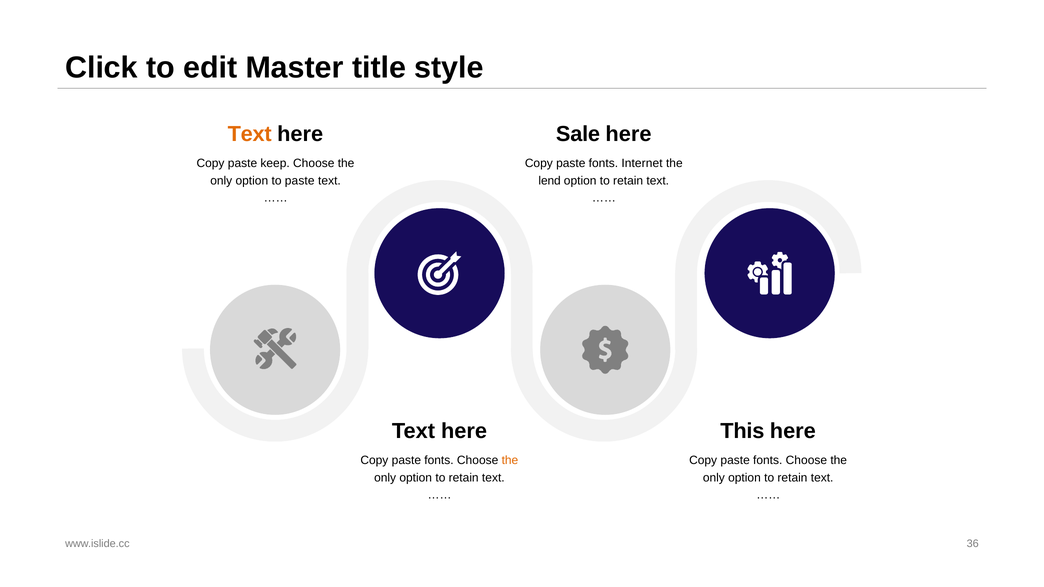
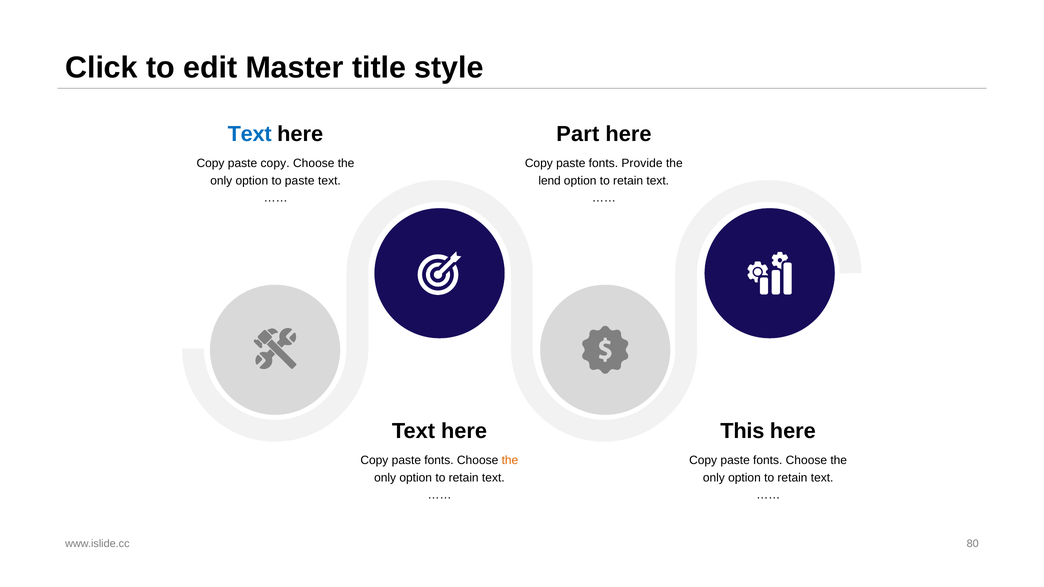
Text colour: orange -> blue (250, 134)
Sale: Sale -> Part (578, 134)
paste keep: keep -> copy (275, 163)
Internet: Internet -> Provide (642, 163)
36: 36 -> 80 (973, 544)
